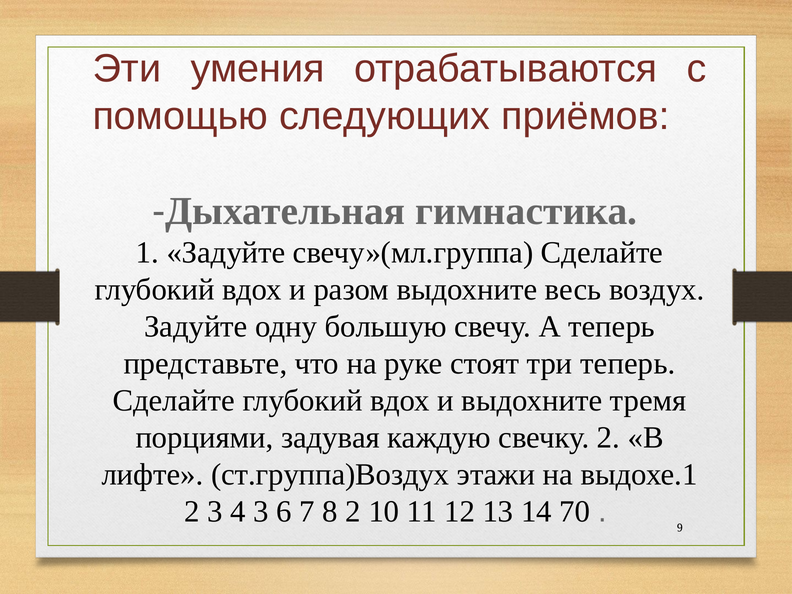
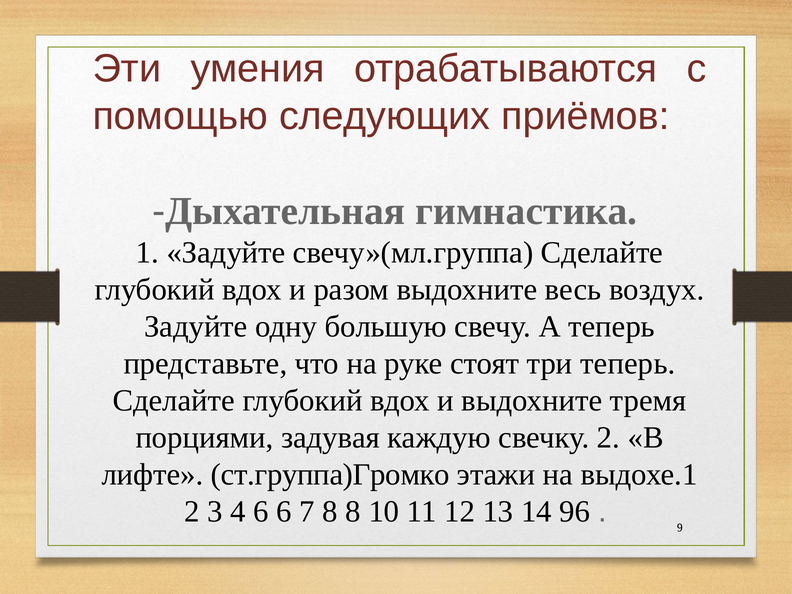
ст.группа)Воздух: ст.группа)Воздух -> ст.группа)Громко (330, 475)
4 3: 3 -> 6 (261, 512)
8 2: 2 -> 8 (353, 512)
70: 70 -> 96 (575, 512)
